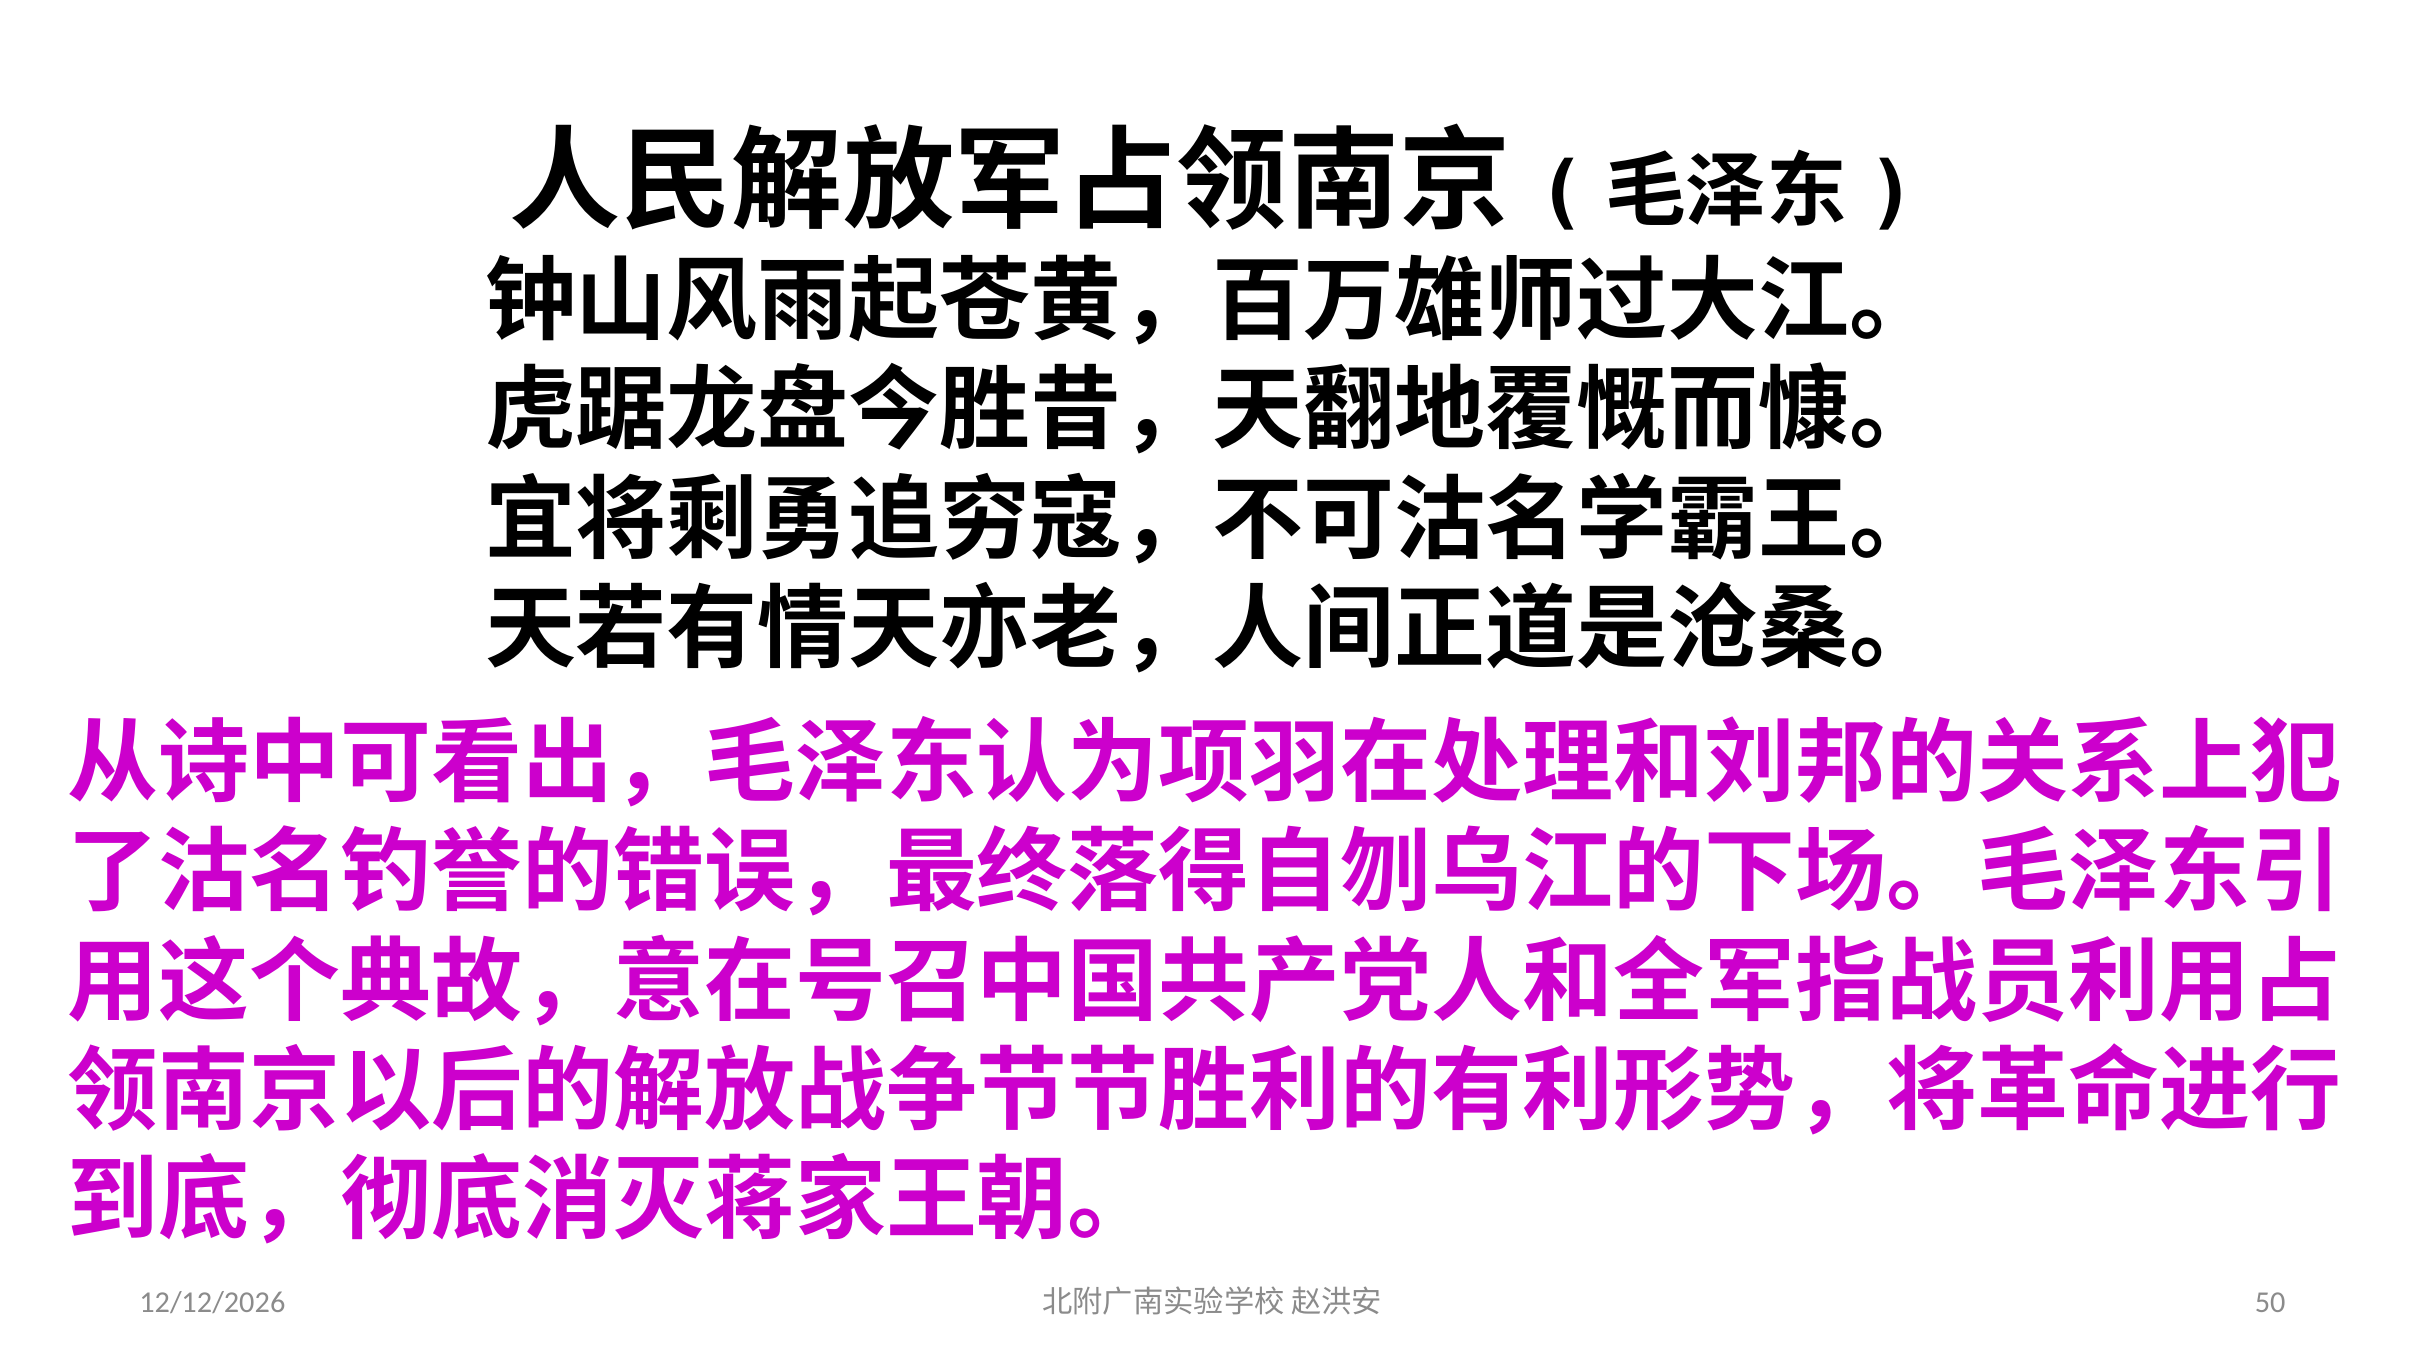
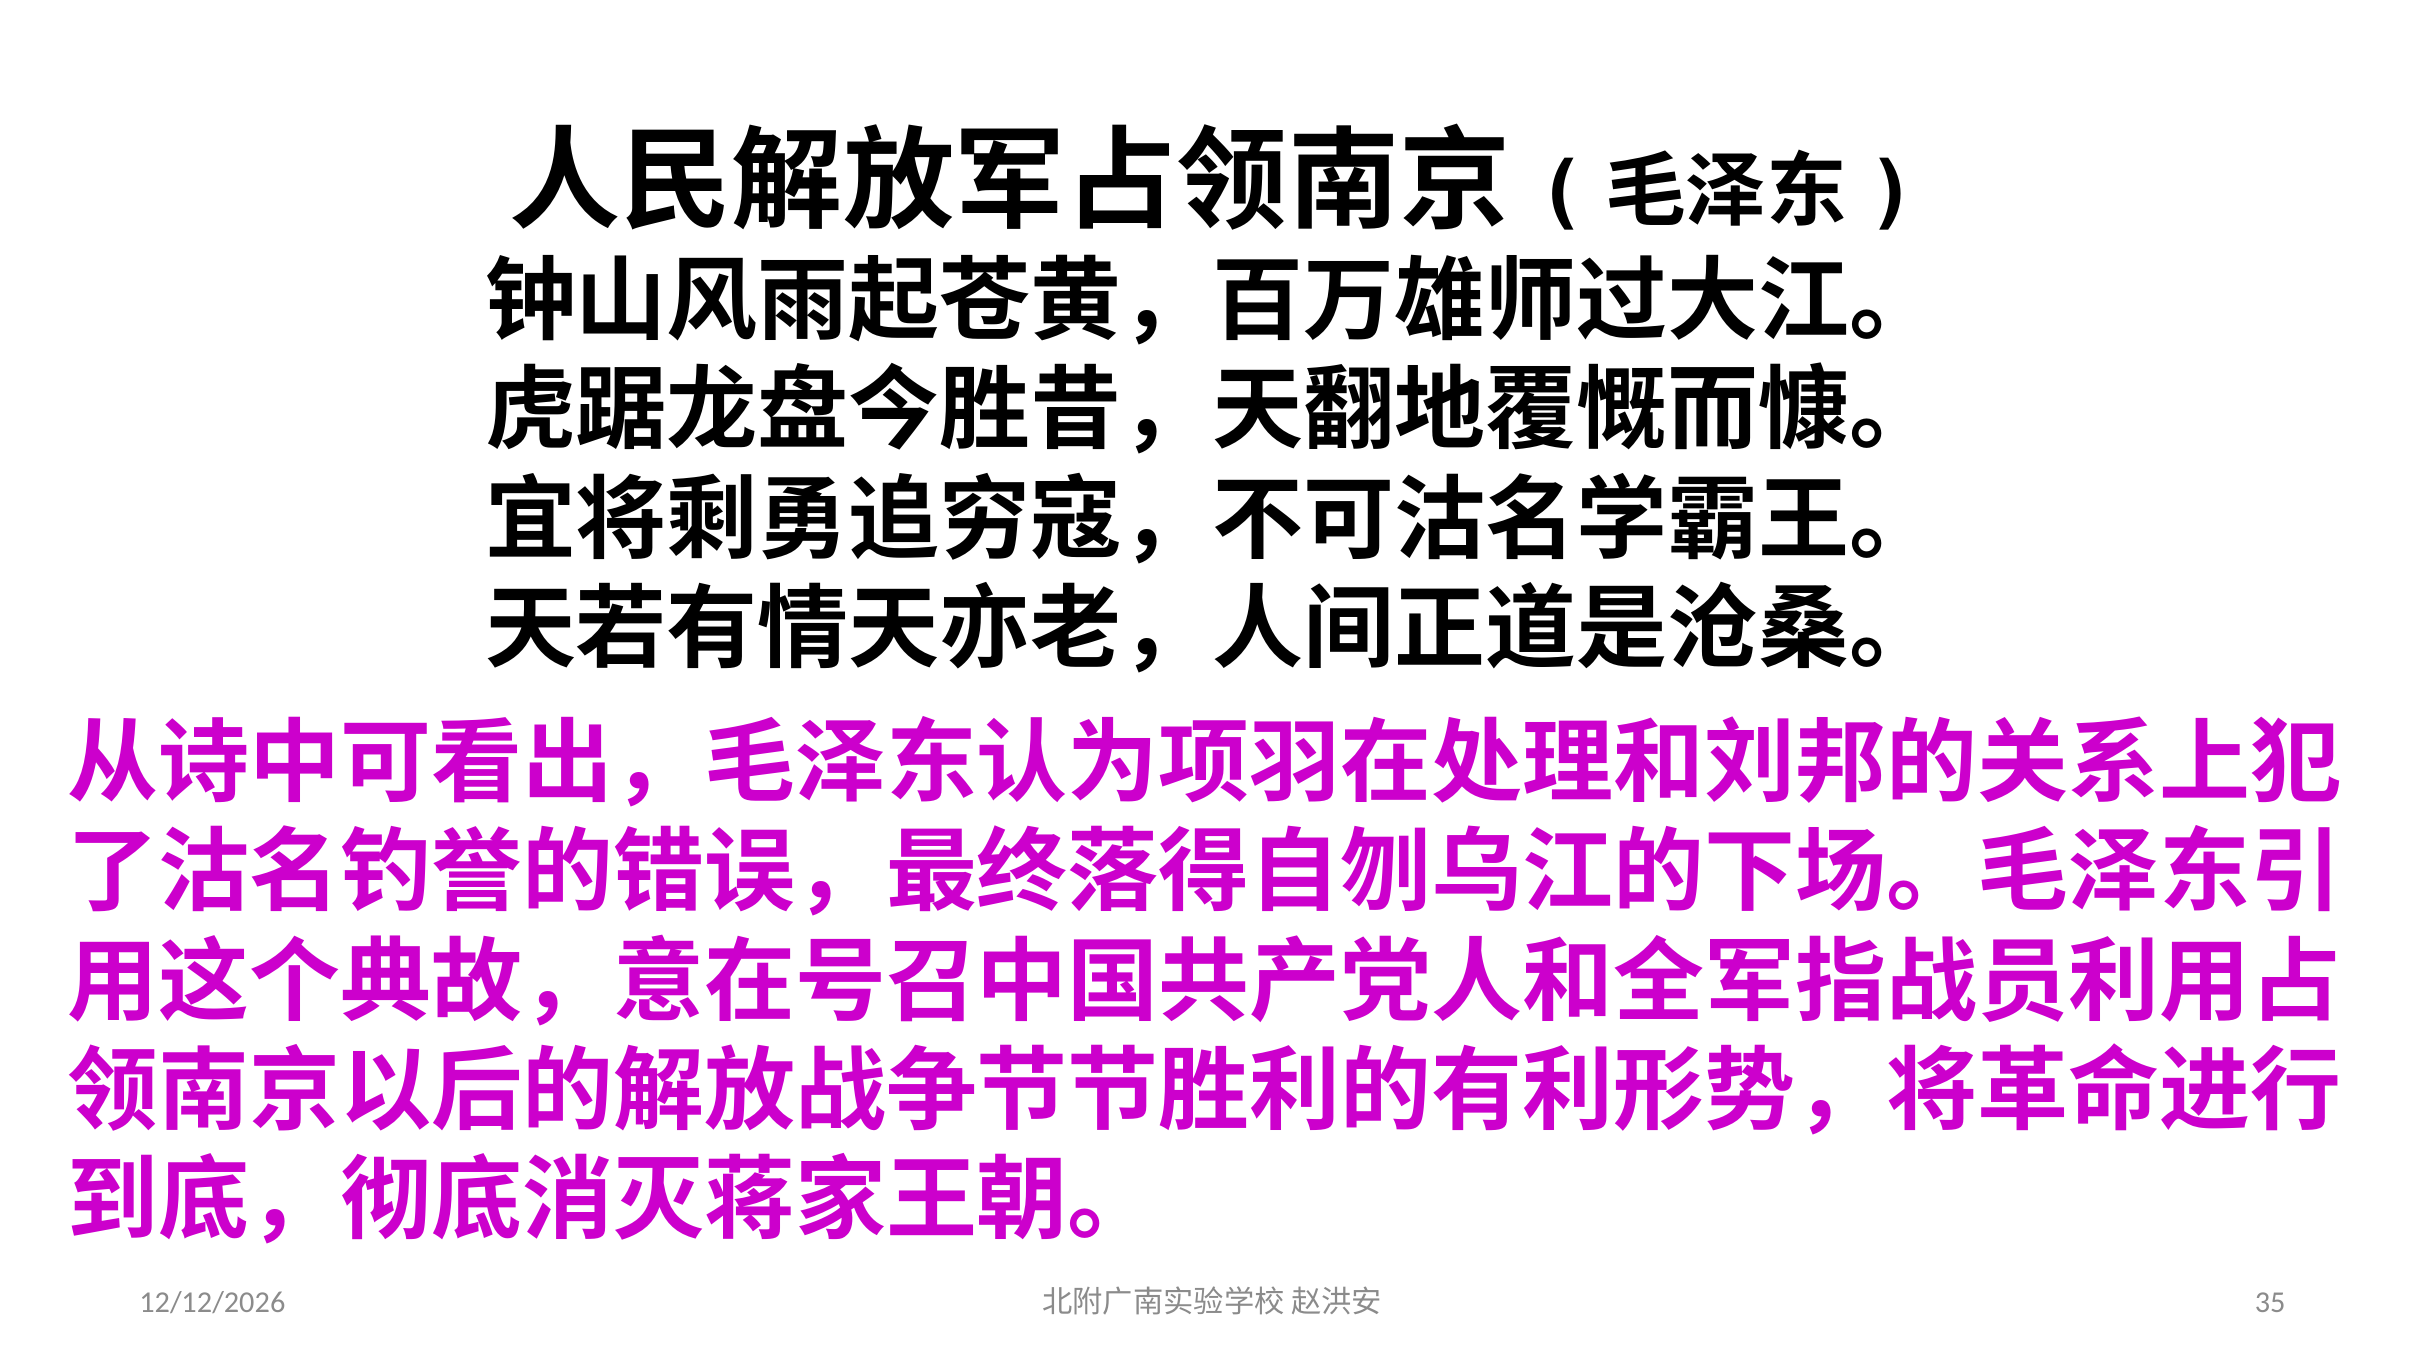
50: 50 -> 35 (2270, 1302)
